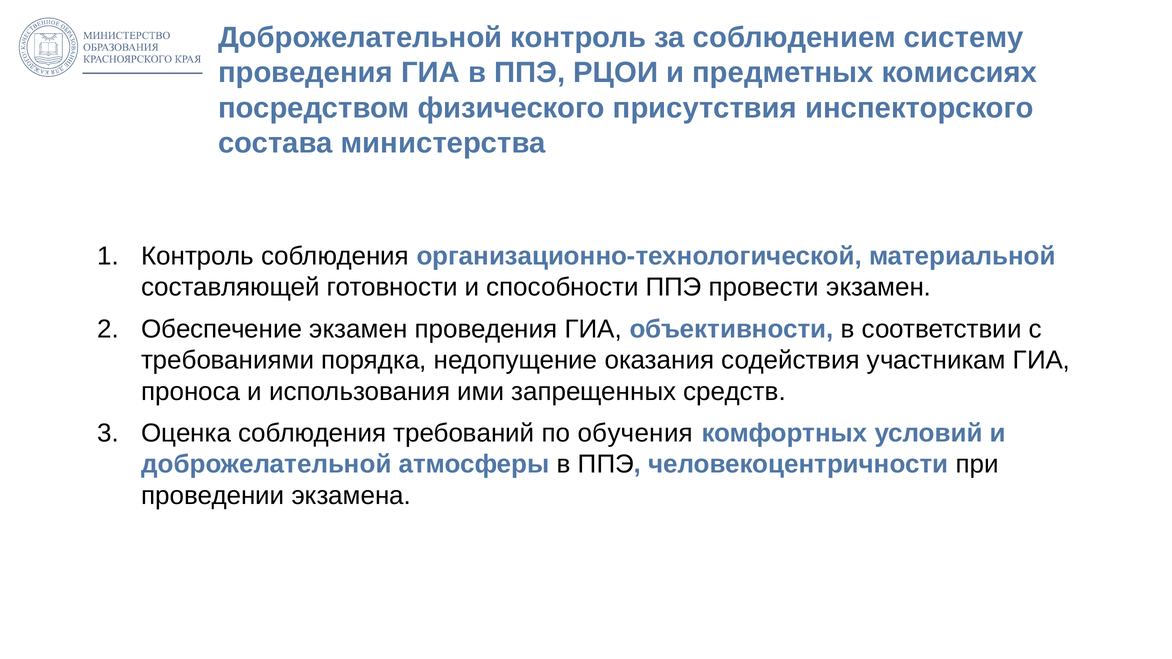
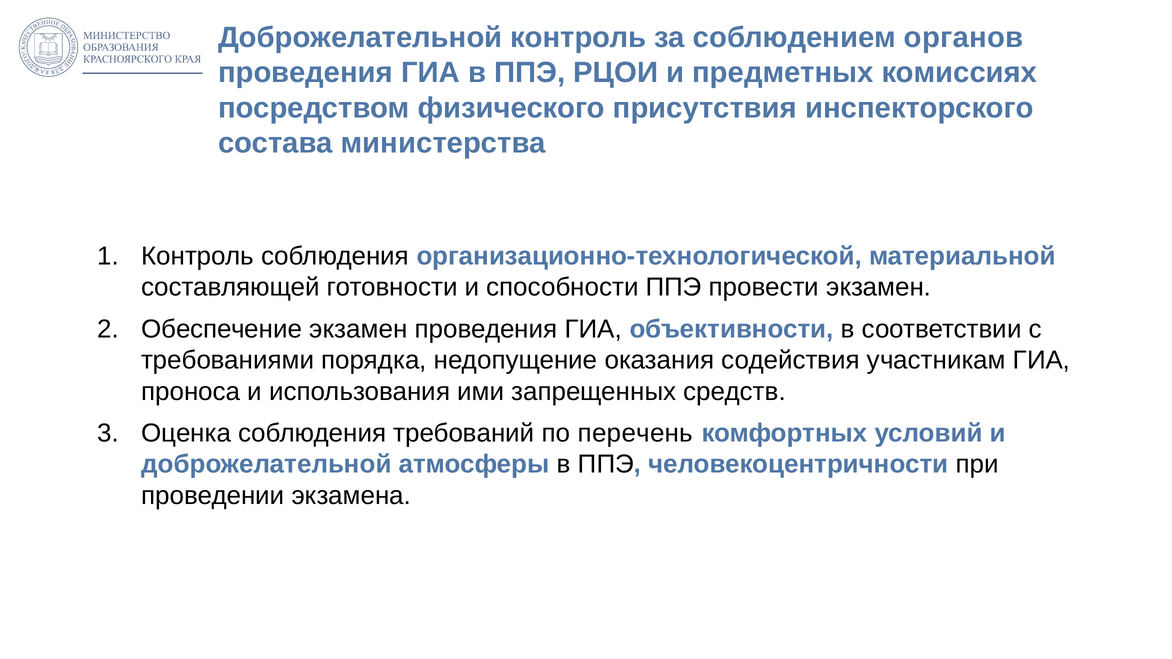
систему: систему -> органов (964, 38)
обучения: обучения -> перечень (635, 433)
